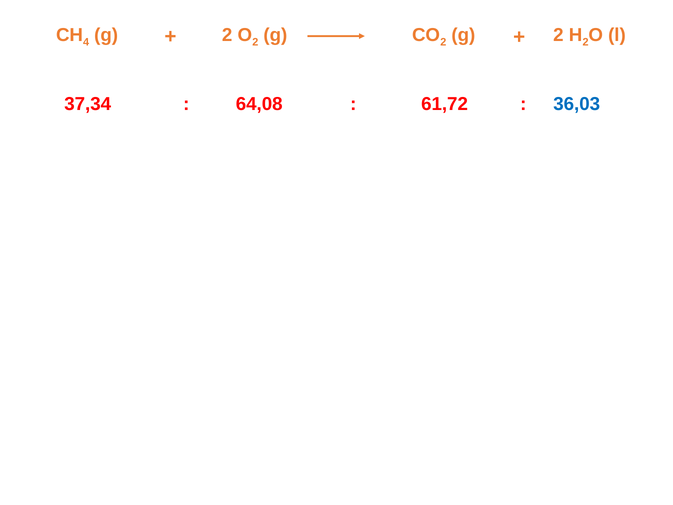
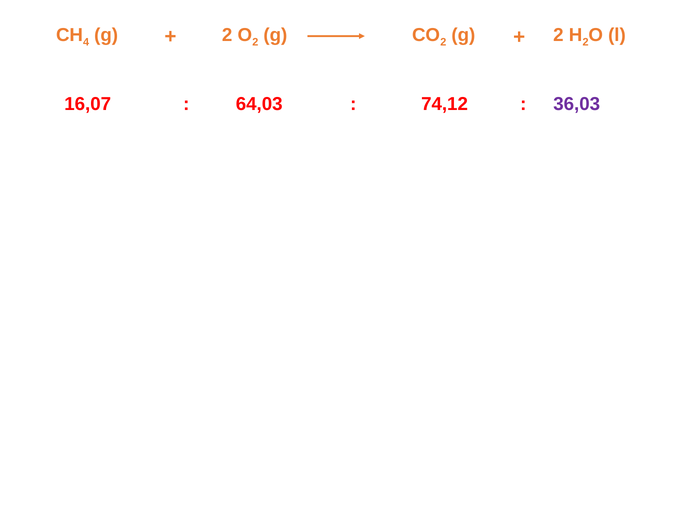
37,34: 37,34 -> 16,07 (88, 104)
64,08: 64,08 -> 64,03 (259, 104)
61,72: 61,72 -> 74,12 (445, 104)
36,03 colour: blue -> purple (577, 104)
